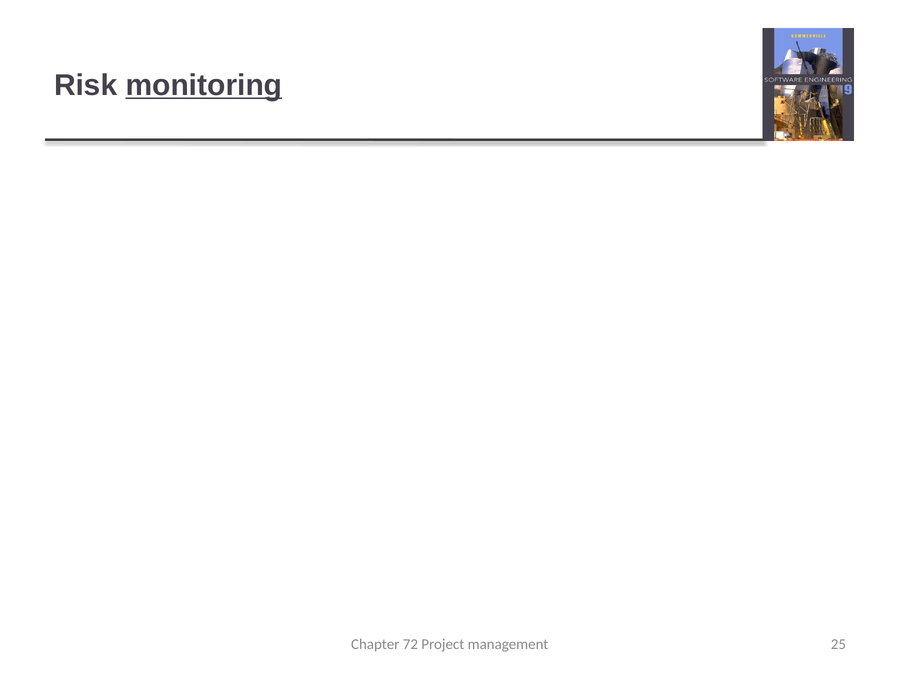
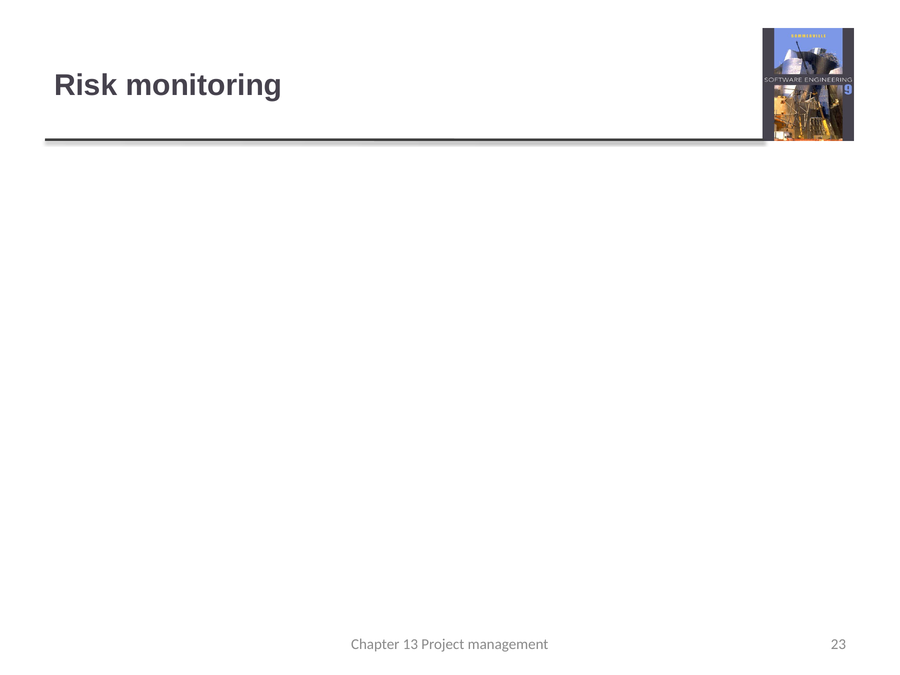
monitoring underline: present -> none (204, 85)
72: 72 -> 13 (410, 644)
25: 25 -> 23 (838, 644)
